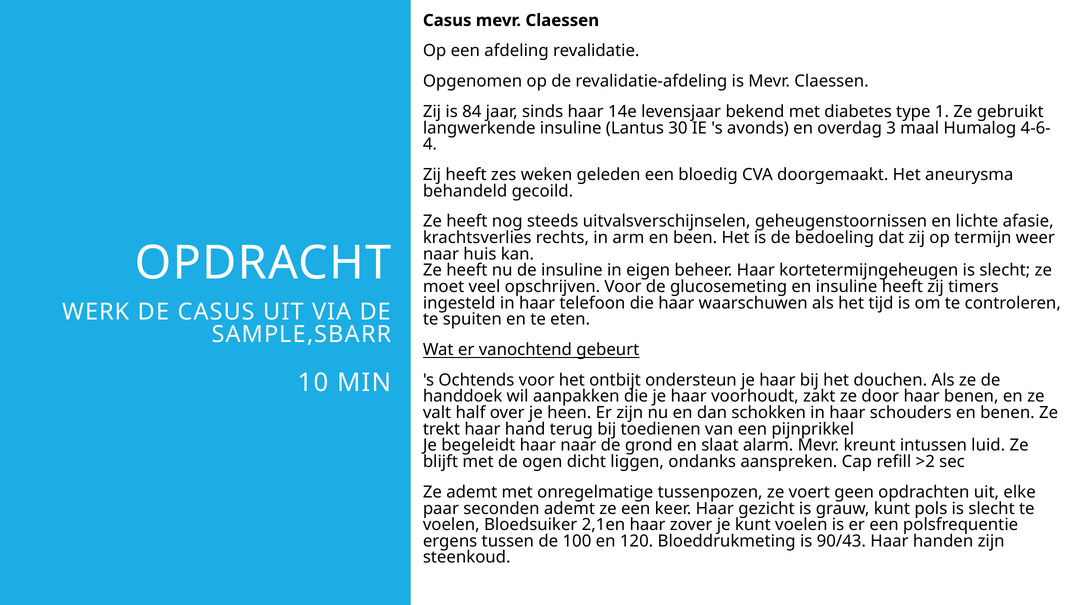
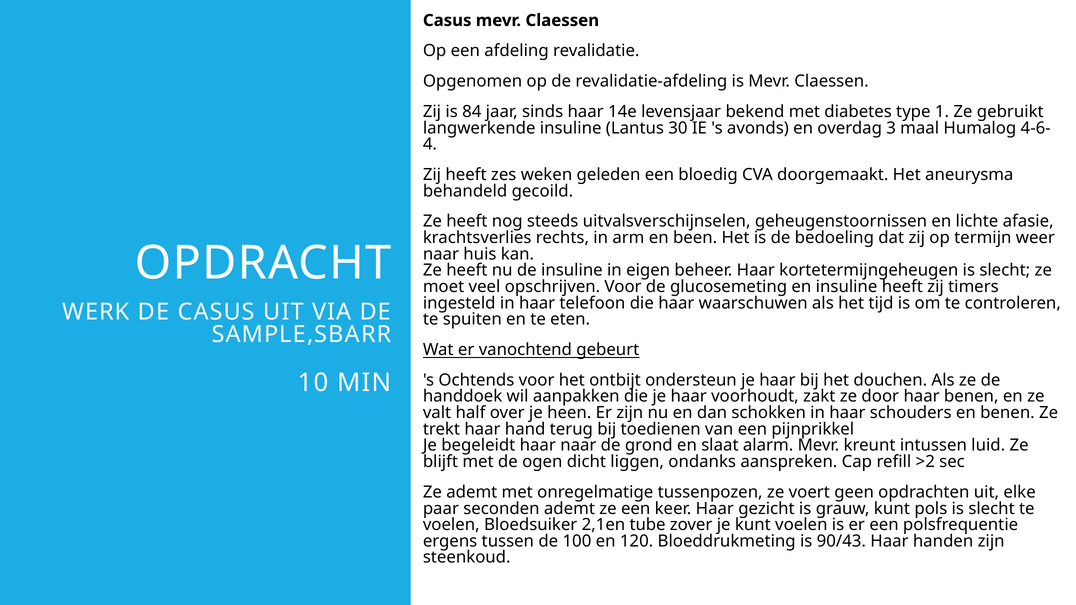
2,1en haar: haar -> tube (648, 525)
